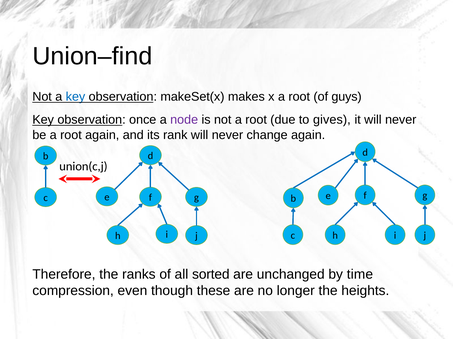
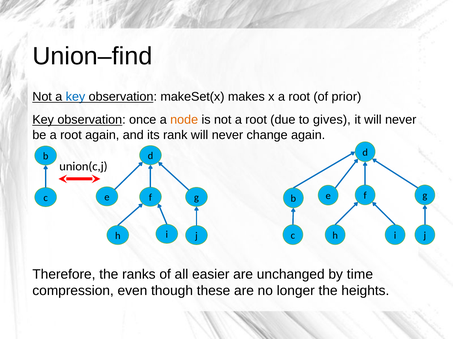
guys: guys -> prior (346, 97)
node colour: purple -> orange (184, 120)
sorted: sorted -> easier (211, 275)
